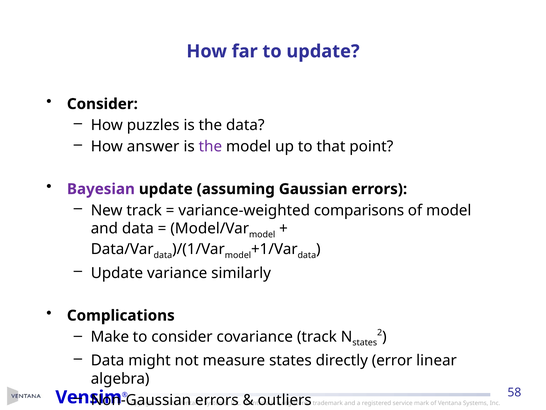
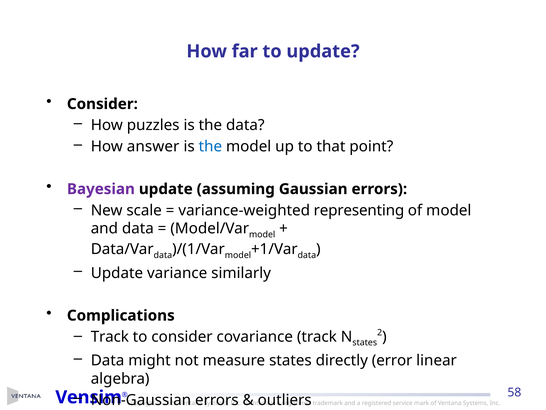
the colour: purple -> blue (210, 146)
New track: track -> scale (144, 210)
comparisons: comparisons -> representing (359, 210)
Make: Make -> Track (110, 336)
